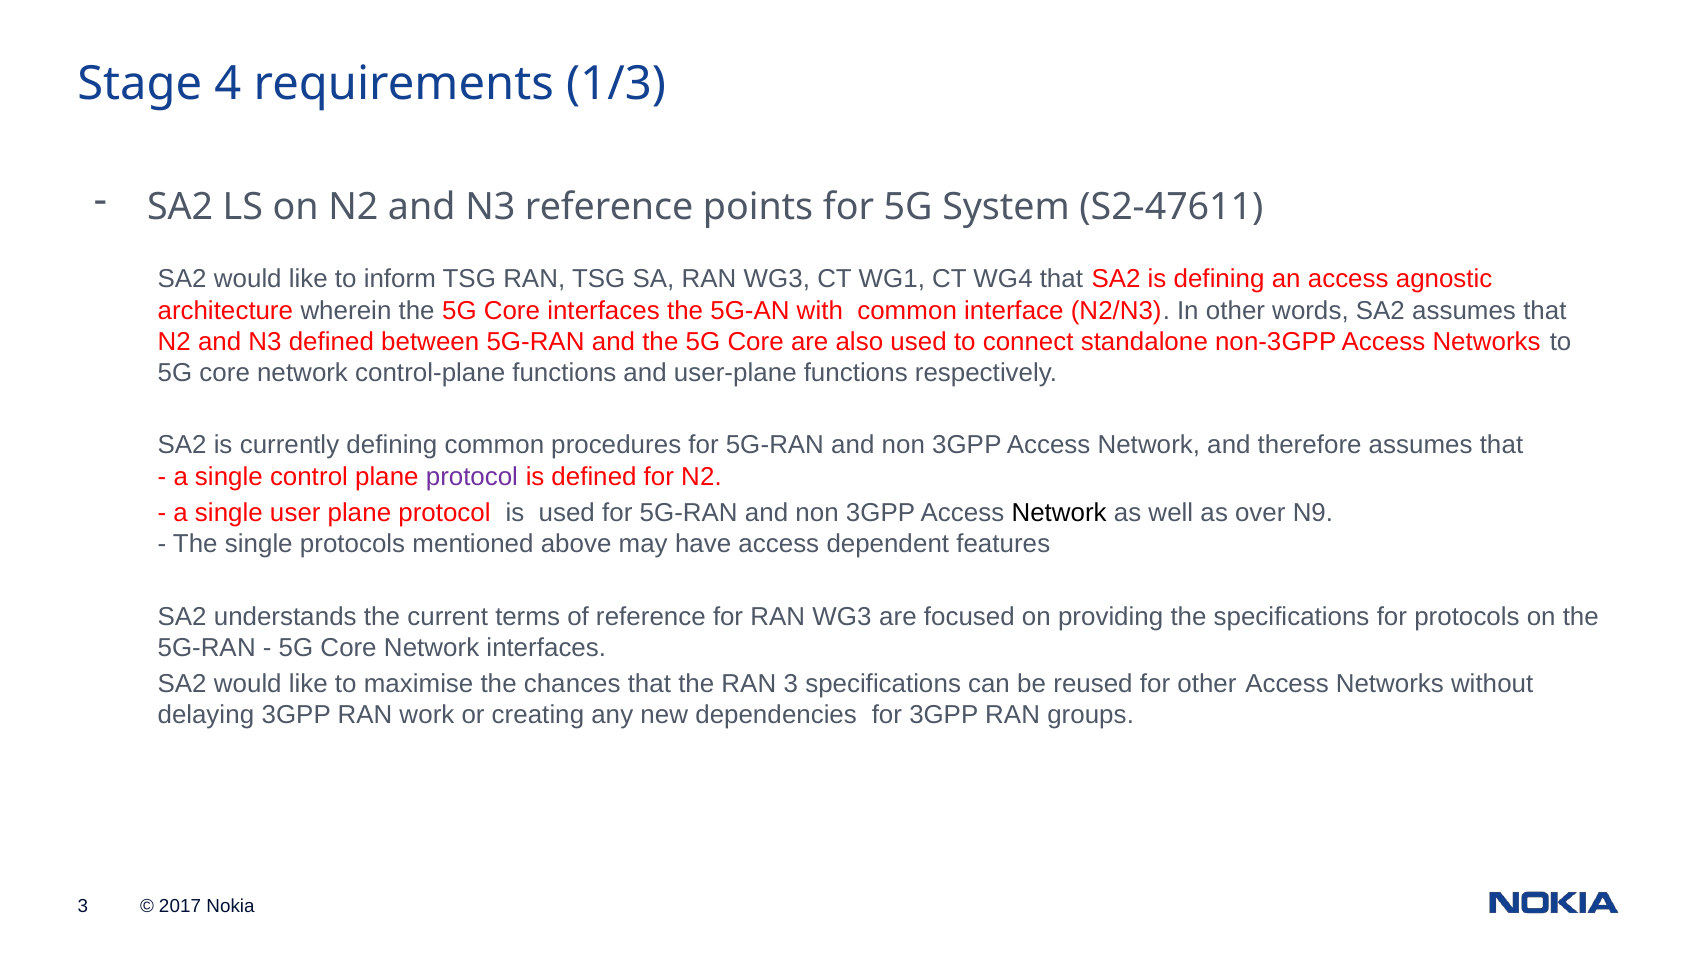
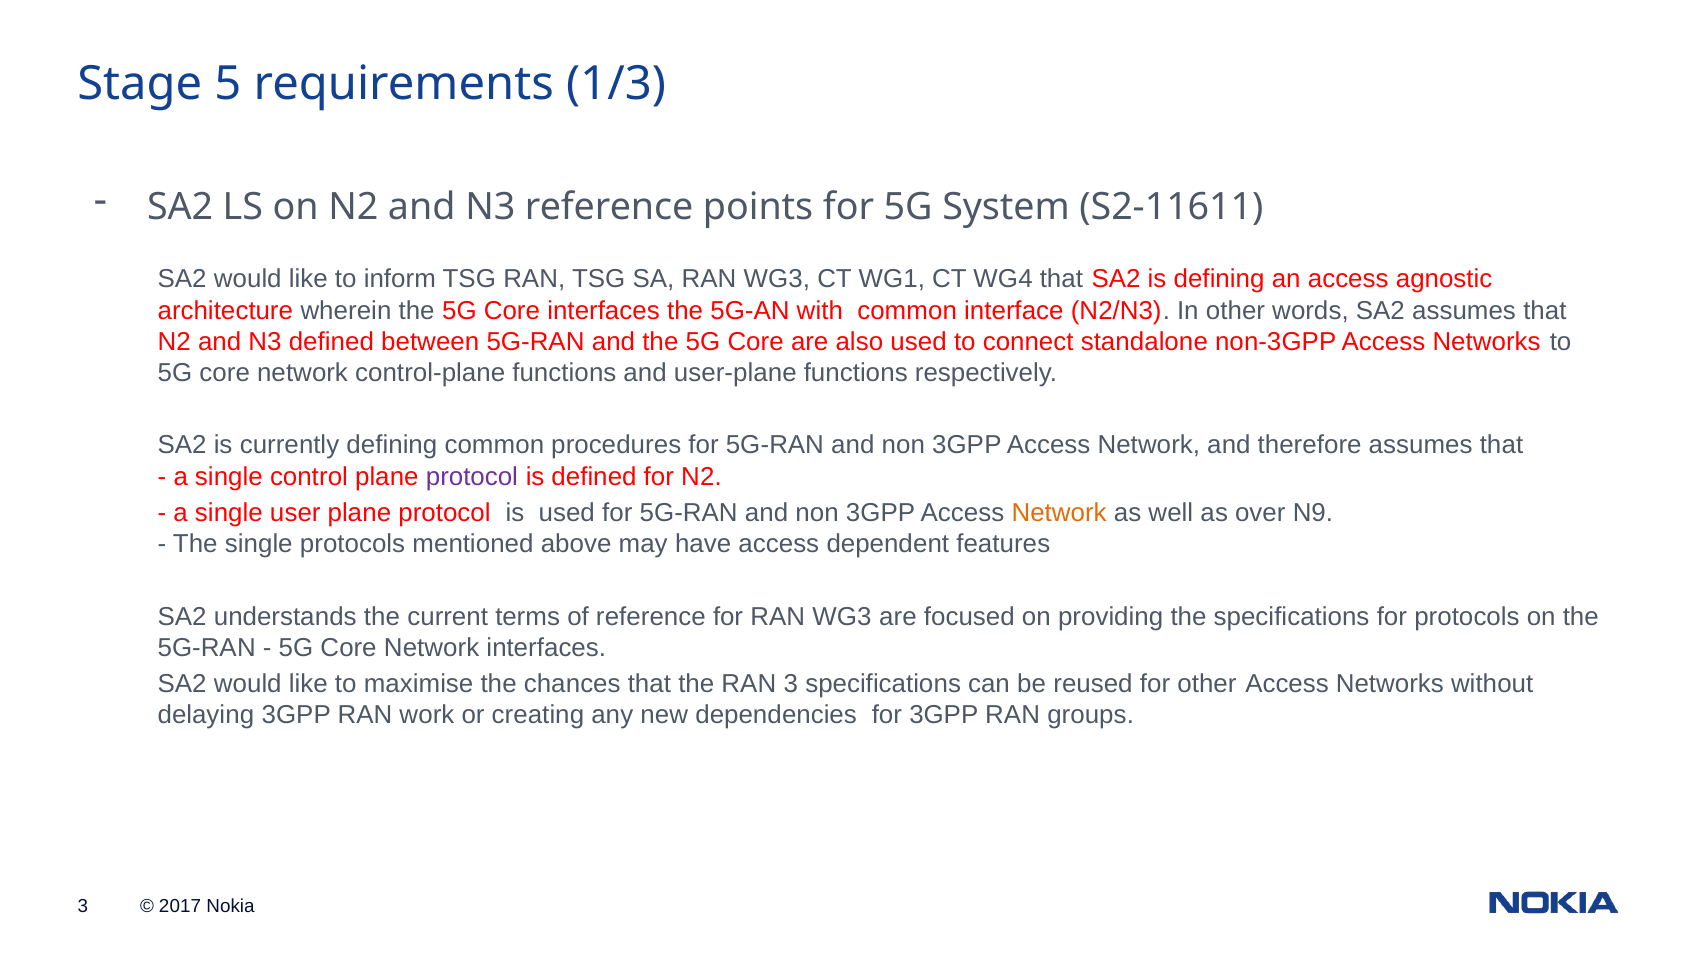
4: 4 -> 5 (228, 84)
S2-47611: S2-47611 -> S2-11611 (1171, 207)
Network colour: black -> orange (1059, 513)
